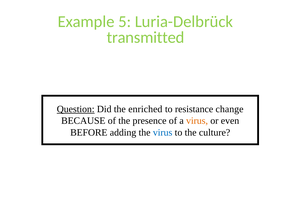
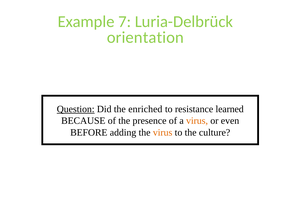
5: 5 -> 7 (125, 21)
transmitted: transmitted -> orientation (145, 37)
change: change -> learned (230, 109)
virus colour: blue -> orange (163, 132)
